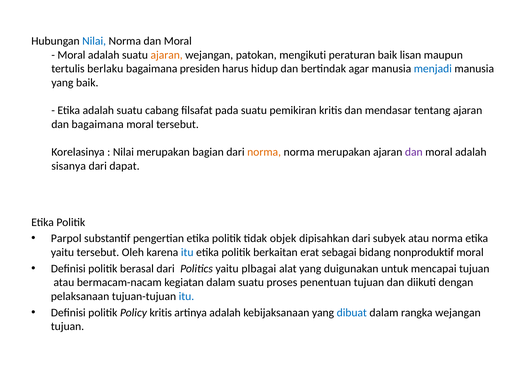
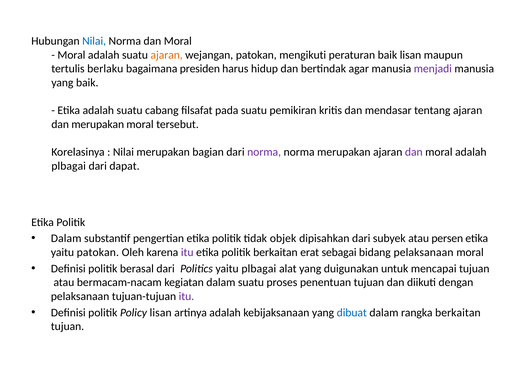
menjadi colour: blue -> purple (433, 69)
dan bagaimana: bagaimana -> merupakan (98, 124)
norma colour: orange -> purple (264, 152)
sisanya: sisanya -> plbagai (69, 166)
Parpol: Parpol -> Dalam (66, 239)
atau norma: norma -> persen (447, 239)
yaitu tersebut: tersebut -> patokan (98, 253)
itu colour: blue -> purple (187, 253)
bidang nonproduktif: nonproduktif -> pelaksanaan (424, 253)
itu colour: blue -> purple (186, 297)
Policy kritis: kritis -> lisan (161, 313)
rangka wejangan: wejangan -> berkaitan (458, 313)
